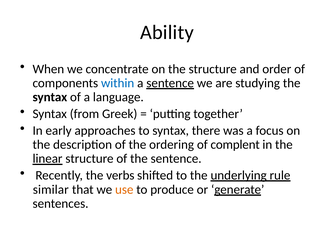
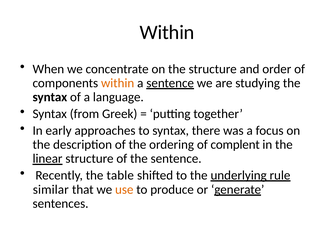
Ability: Ability -> Within (167, 32)
within colour: blue -> orange (118, 83)
verbs: verbs -> table (120, 175)
